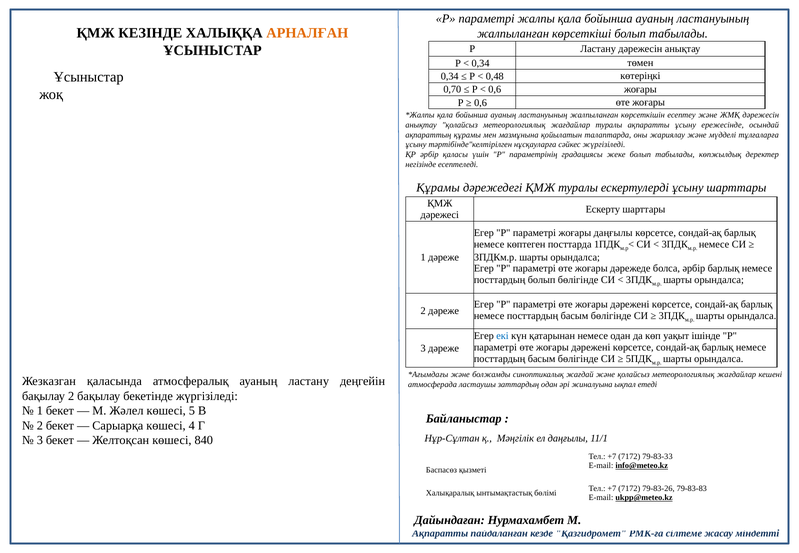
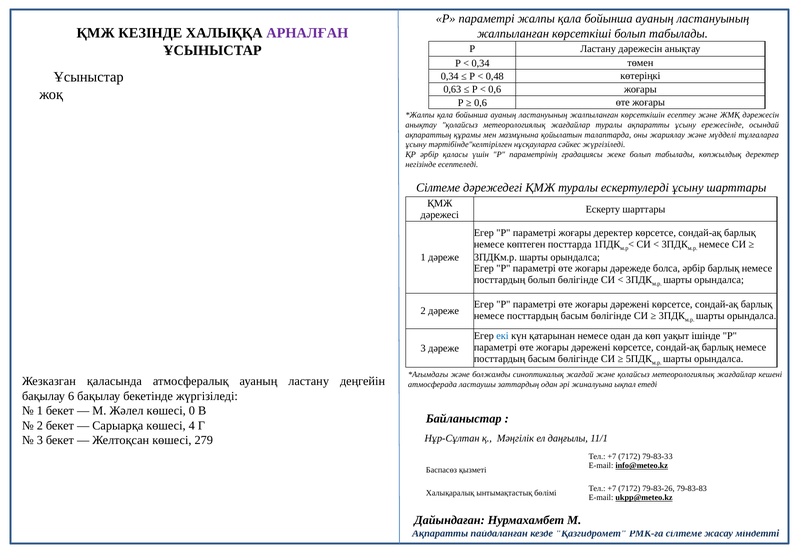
АРНАЛҒАН colour: orange -> purple (307, 33)
0,70: 0,70 -> 0,63 (452, 90)
Құрамы: Құрамы -> Сілтеме (438, 188)
жоғары даңғылы: даңғылы -> деректер (613, 233)
бақылау 2: 2 -> 6 (71, 396)
5: 5 -> 0 (192, 411)
840: 840 -> 279 (204, 440)
